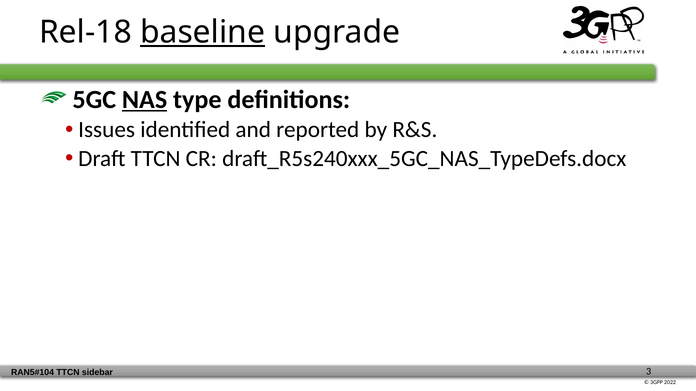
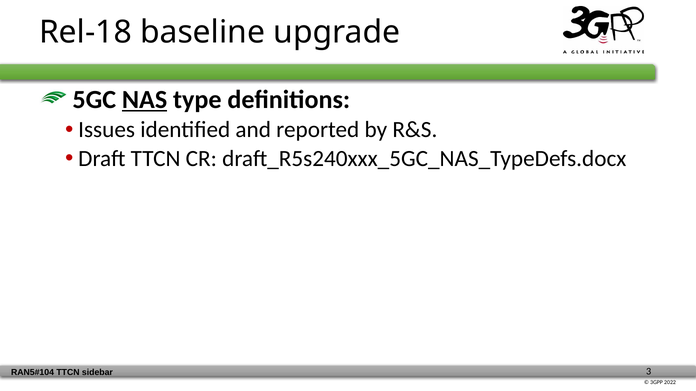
baseline underline: present -> none (203, 32)
